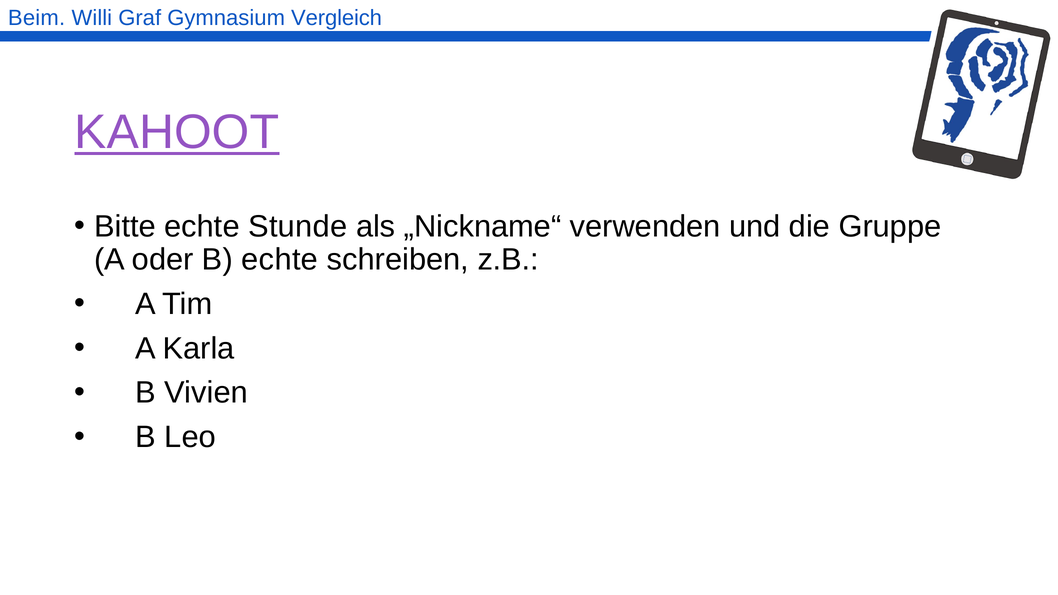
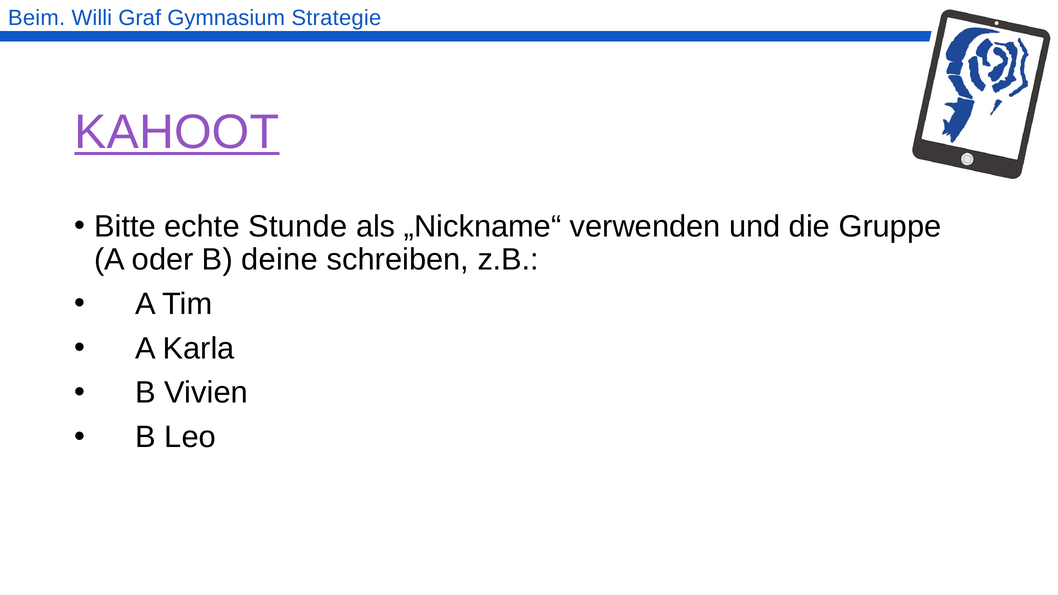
Vergleich: Vergleich -> Strategie (336, 18)
B echte: echte -> deine (280, 260)
